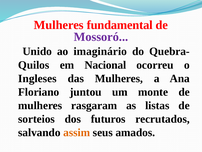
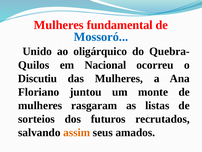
Mossoró colour: purple -> blue (101, 37)
imaginário: imaginário -> oligárquico (100, 51)
Ingleses: Ingleses -> Discutiu (37, 78)
